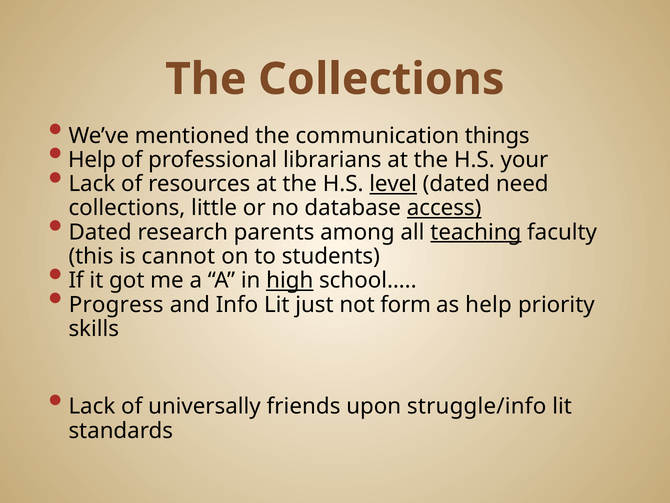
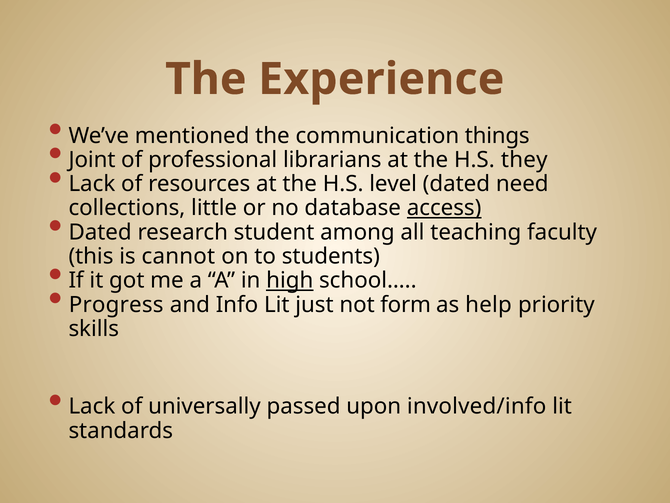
The Collections: Collections -> Experience (381, 79)
Help: Help -> Joint (92, 160)
your: your -> they (524, 160)
level underline: present -> none (393, 184)
parents: parents -> student (274, 232)
teaching underline: present -> none (476, 232)
friends: friends -> passed (304, 406)
struggle/info: struggle/info -> involved/info (477, 406)
